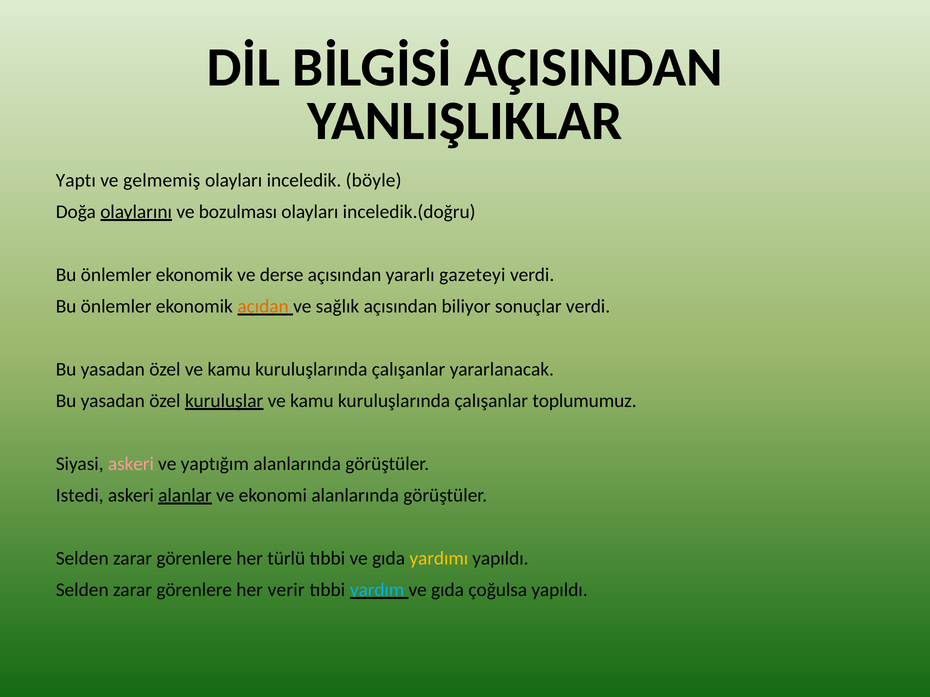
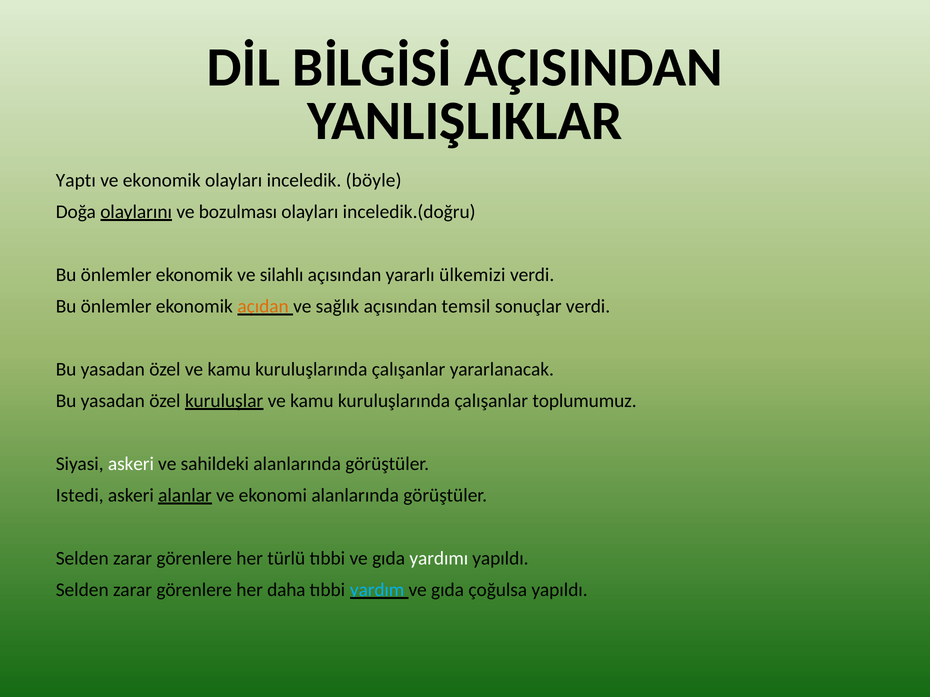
ve gelmemiş: gelmemiş -> ekonomik (162, 180)
derse: derse -> silahlı (282, 275)
gazeteyi: gazeteyi -> ülkemizi (472, 275)
biliyor: biliyor -> temsil (466, 306)
askeri colour: pink -> white (131, 464)
yaptığım: yaptığım -> sahildeki (215, 464)
yardımı colour: yellow -> white (439, 559)
verir: verir -> daha (286, 590)
